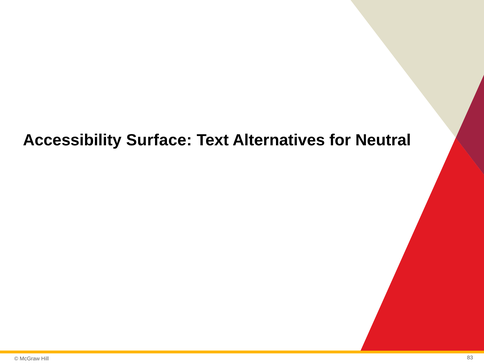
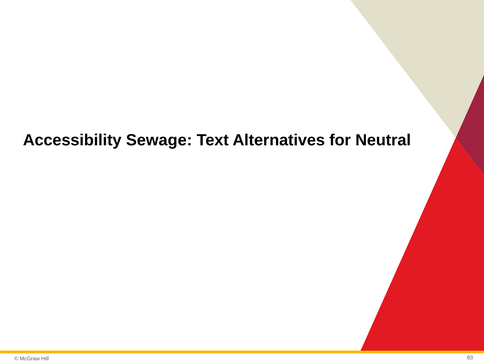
Surface: Surface -> Sewage (159, 140)
